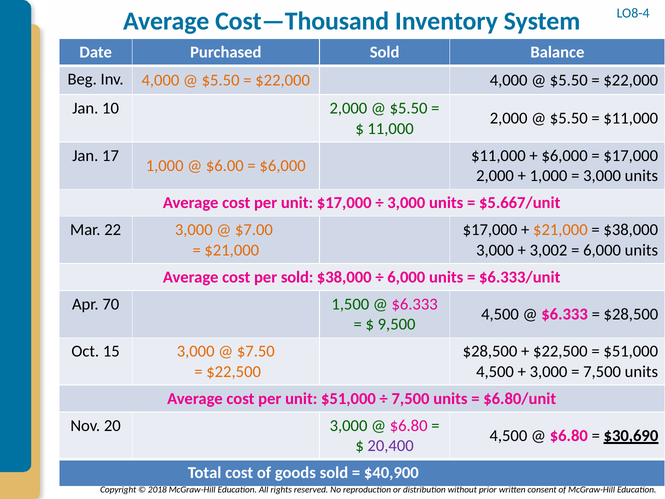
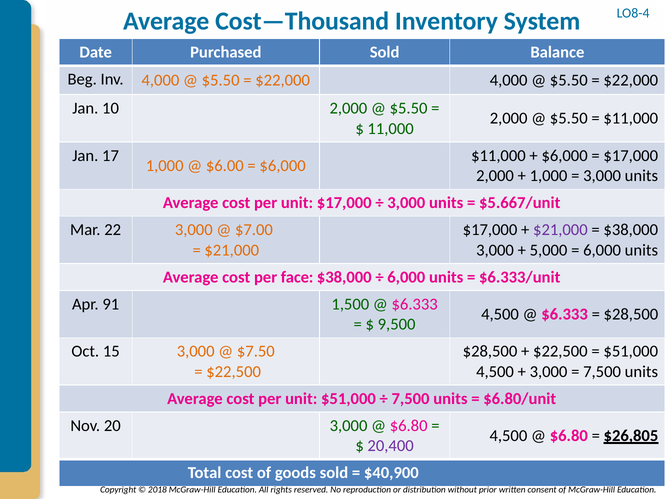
$21,000 colour: orange -> purple (560, 230)
3,002: 3,002 -> 5,000 (549, 250)
per sold: sold -> face (297, 277)
70: 70 -> 91 (111, 304)
$30,690: $30,690 -> $26,805 (631, 436)
